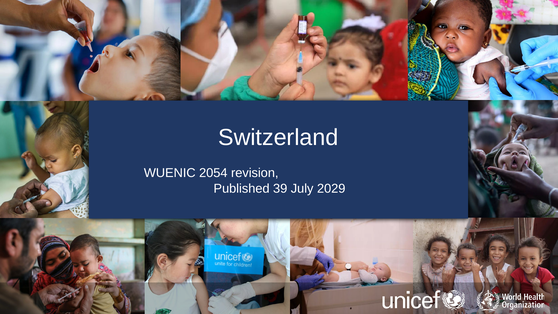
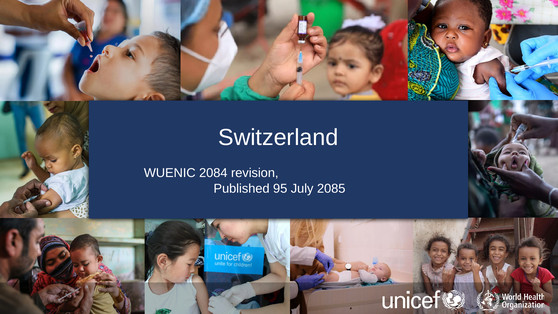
2054: 2054 -> 2084 (213, 173)
39: 39 -> 95 (280, 188)
2029: 2029 -> 2085 (331, 188)
